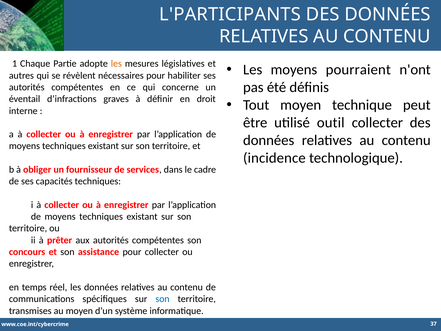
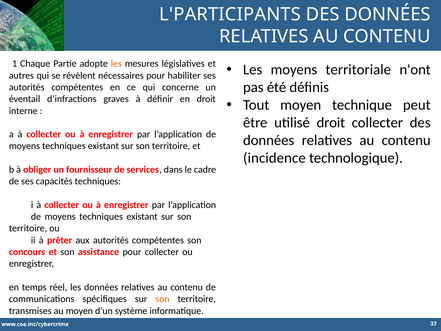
pourraient: pourraient -> territoriale (358, 70)
utilisé outil: outil -> droit (331, 123)
son colour: blue -> orange (162, 299)
